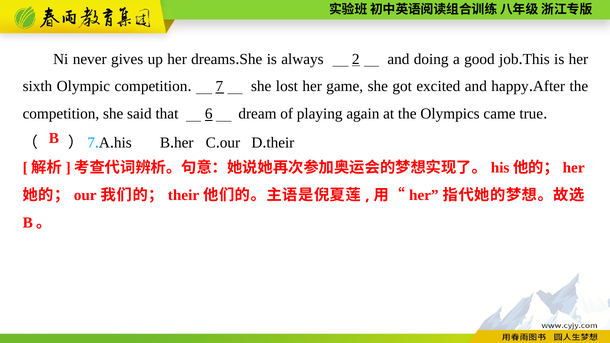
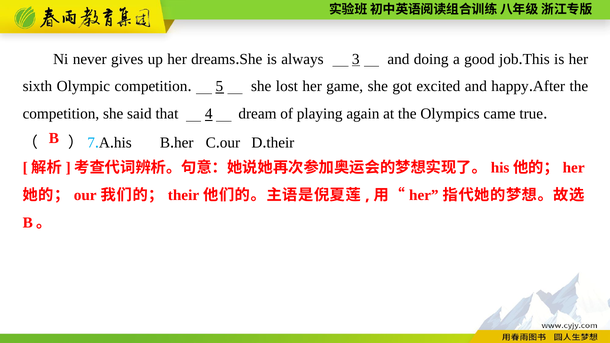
2: 2 -> 3 (356, 59)
7: 7 -> 5 (219, 86)
6: 6 -> 4 (209, 114)
